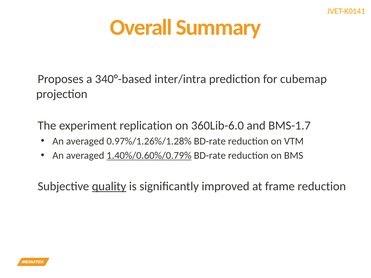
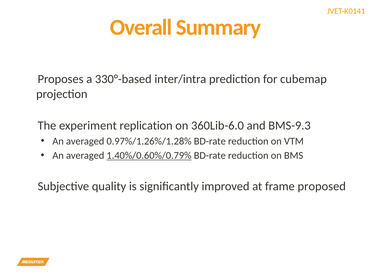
340°-based: 340°-based -> 330°-based (123, 79)
BMS-1.7: BMS-1.7 -> BMS-9.3 (290, 126)
quality underline: present -> none (109, 186)
frame reduction: reduction -> proposed (322, 186)
